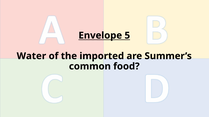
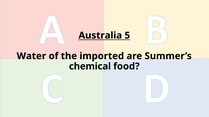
Envelope: Envelope -> Australia (100, 36)
common: common -> chemical (90, 67)
